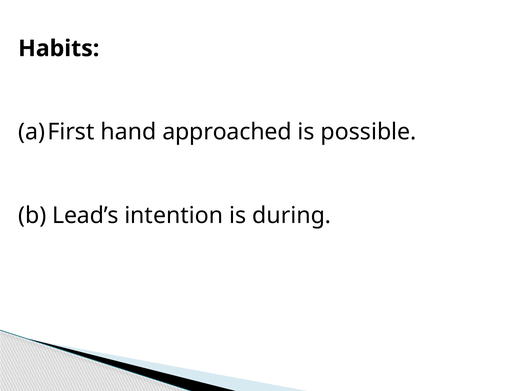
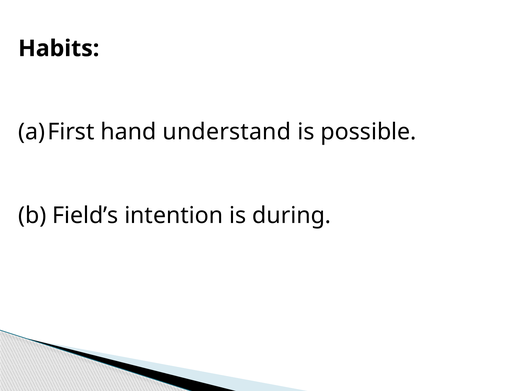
approached: approached -> understand (227, 132)
Lead’s: Lead’s -> Field’s (85, 215)
